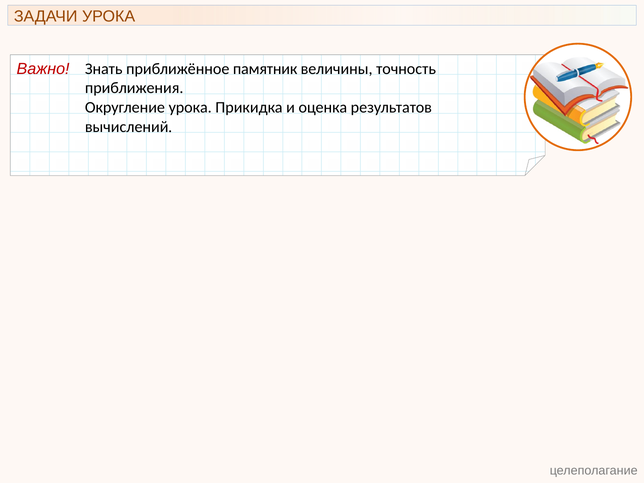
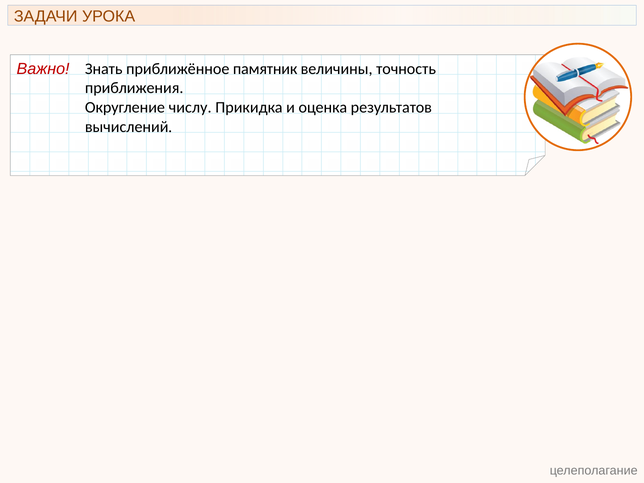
Округление урока: урока -> числу (190, 107)
